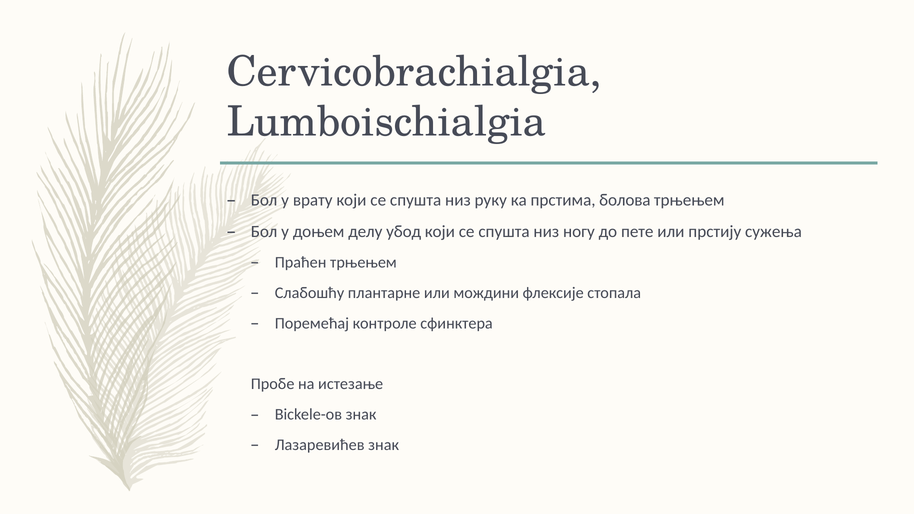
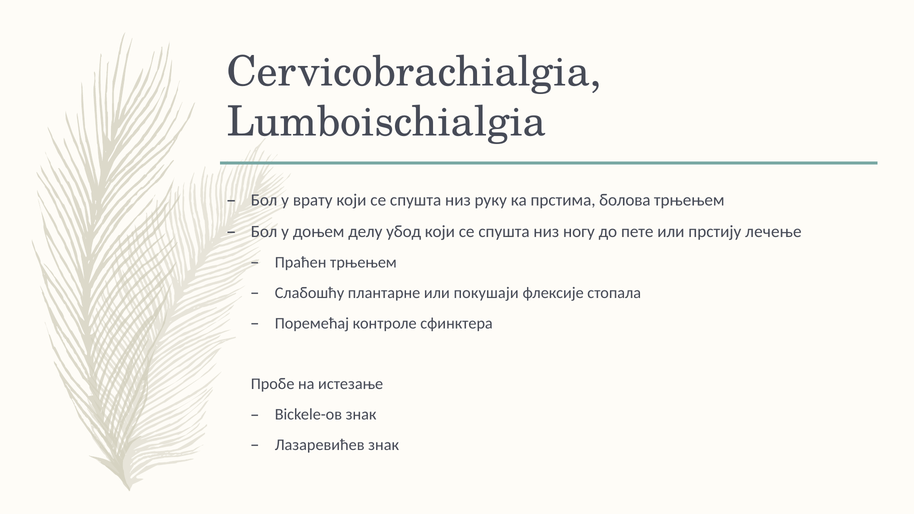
сужења: сужења -> лечење (773, 232)
мождини: мождини -> покушаји (486, 293)
